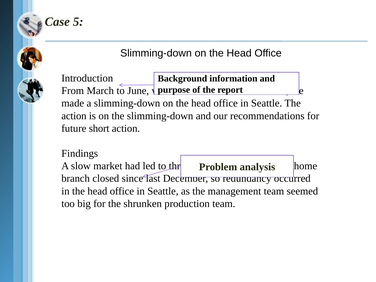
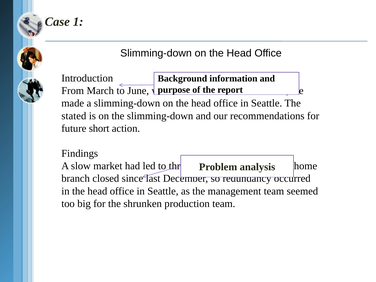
5: 5 -> 1 (78, 22)
action: action -> stated (74, 116)
